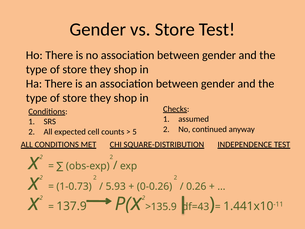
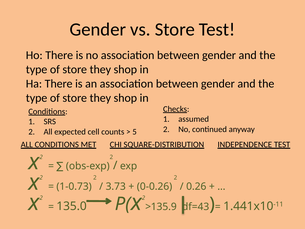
5.93: 5.93 -> 3.73 (116, 186)
137.9: 137.9 -> 135.0 (72, 206)
